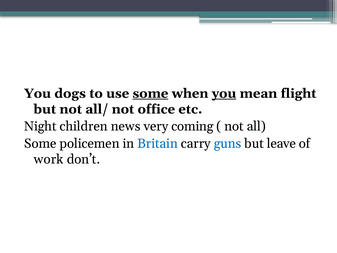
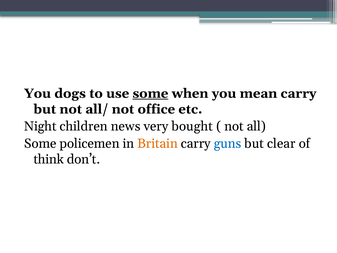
you underline: present -> none (224, 93)
mean flight: flight -> carry (298, 93)
coming: coming -> bought (192, 126)
Britain colour: blue -> orange (158, 143)
leave: leave -> clear (281, 143)
work: work -> think (49, 159)
